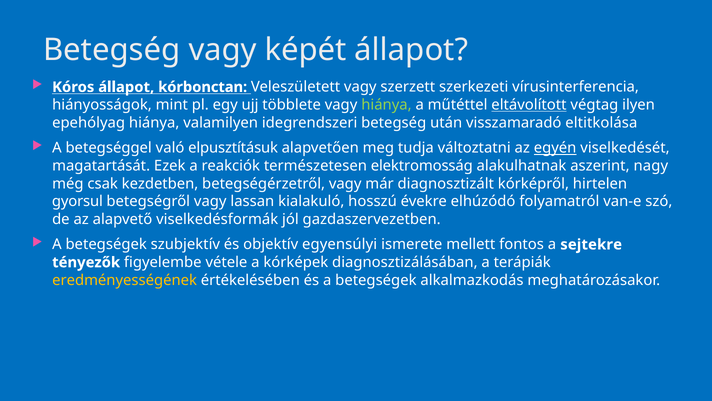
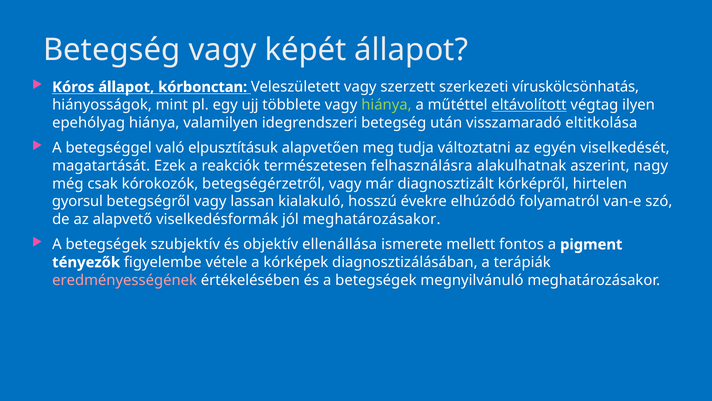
vírusinterferencia: vírusinterferencia -> víruskölcsönhatás (576, 87)
egyén underline: present -> none (555, 148)
elektromosság: elektromosság -> felhasználásra (422, 166)
kezdetben: kezdetben -> kórokozók (160, 183)
jól gazdaszervezetben: gazdaszervezetben -> meghatározásakor (372, 219)
egyensúlyi: egyensúlyi -> ellenállása (340, 244)
sejtekre: sejtekre -> pigment (591, 244)
eredményességének colour: yellow -> pink (125, 280)
alkalmazkodás: alkalmazkodás -> megnyilvánuló (472, 280)
